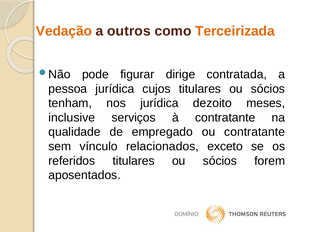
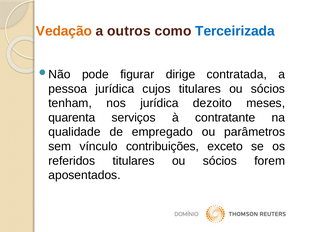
Terceirizada colour: orange -> blue (235, 31)
inclusive: inclusive -> quarenta (72, 118)
ou contratante: contratante -> parâmetros (255, 132)
relacionados: relacionados -> contribuições (163, 147)
